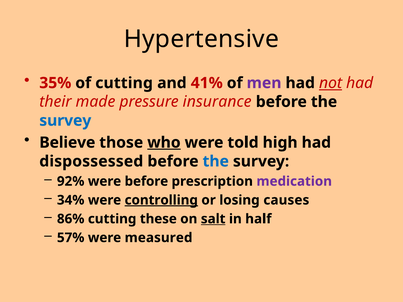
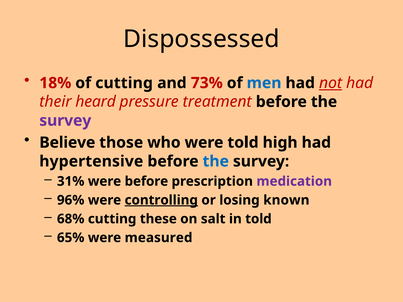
Hypertensive: Hypertensive -> Dispossessed (201, 39)
35%: 35% -> 18% (55, 83)
41%: 41% -> 73% (207, 83)
men colour: purple -> blue (264, 83)
made: made -> heard (96, 102)
insurance: insurance -> treatment (217, 102)
survey colour: blue -> purple (65, 121)
who underline: present -> none (164, 143)
dispossessed: dispossessed -> hypertensive (91, 161)
92%: 92% -> 31% (71, 181)
34%: 34% -> 96% (71, 200)
causes: causes -> known (286, 200)
86%: 86% -> 68% (71, 219)
salt underline: present -> none (213, 219)
in half: half -> told (258, 219)
57%: 57% -> 65% (71, 238)
